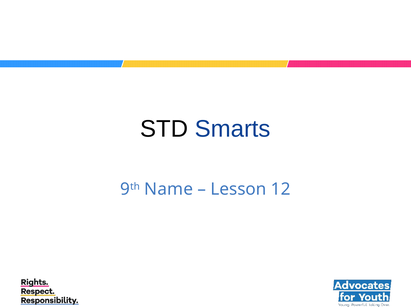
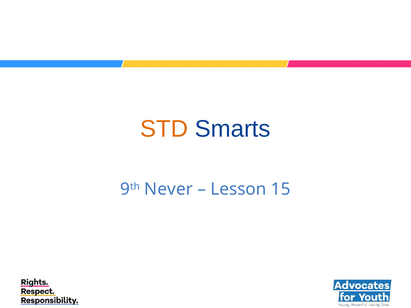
STD colour: black -> orange (164, 129)
Name: Name -> Never (169, 189)
12: 12 -> 15 (281, 189)
